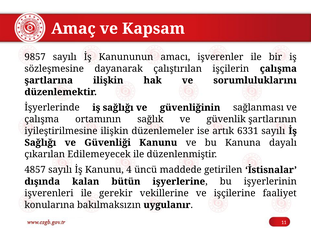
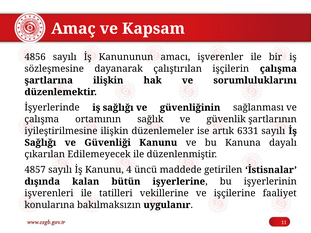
9857: 9857 -> 4856 (35, 57)
gerekir: gerekir -> tatilleri (116, 193)
